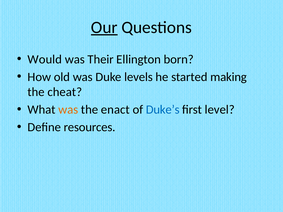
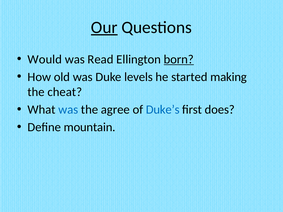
Their: Their -> Read (101, 59)
born underline: none -> present (179, 59)
was colour: orange -> blue (68, 110)
enact: enact -> agree (115, 110)
level: level -> does (220, 110)
resources: resources -> mountain (90, 127)
